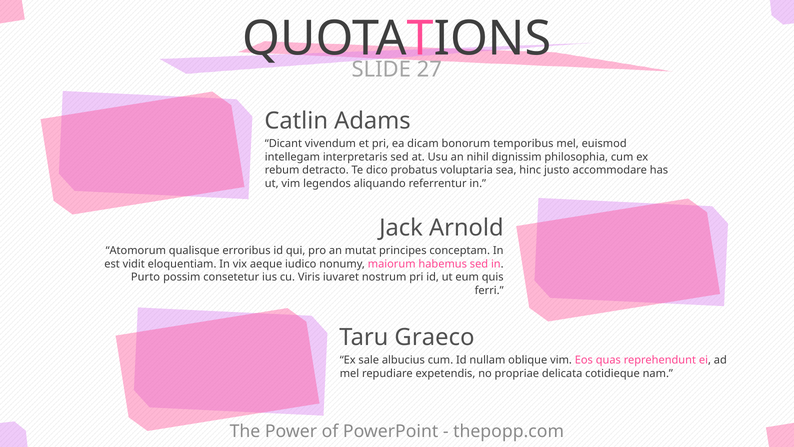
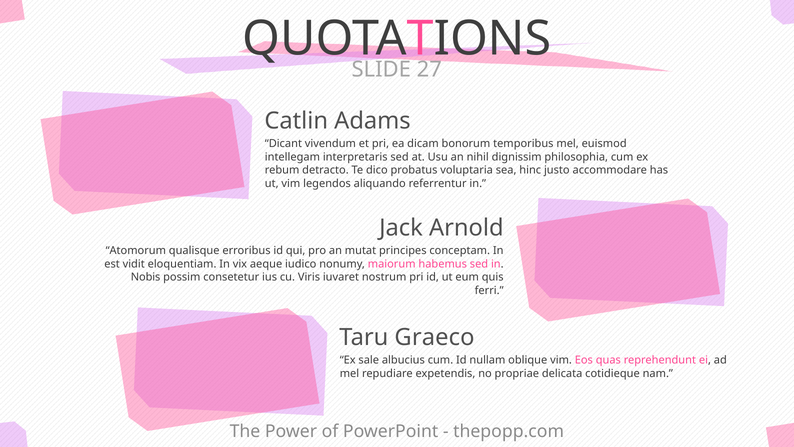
Purto: Purto -> Nobis (146, 277)
